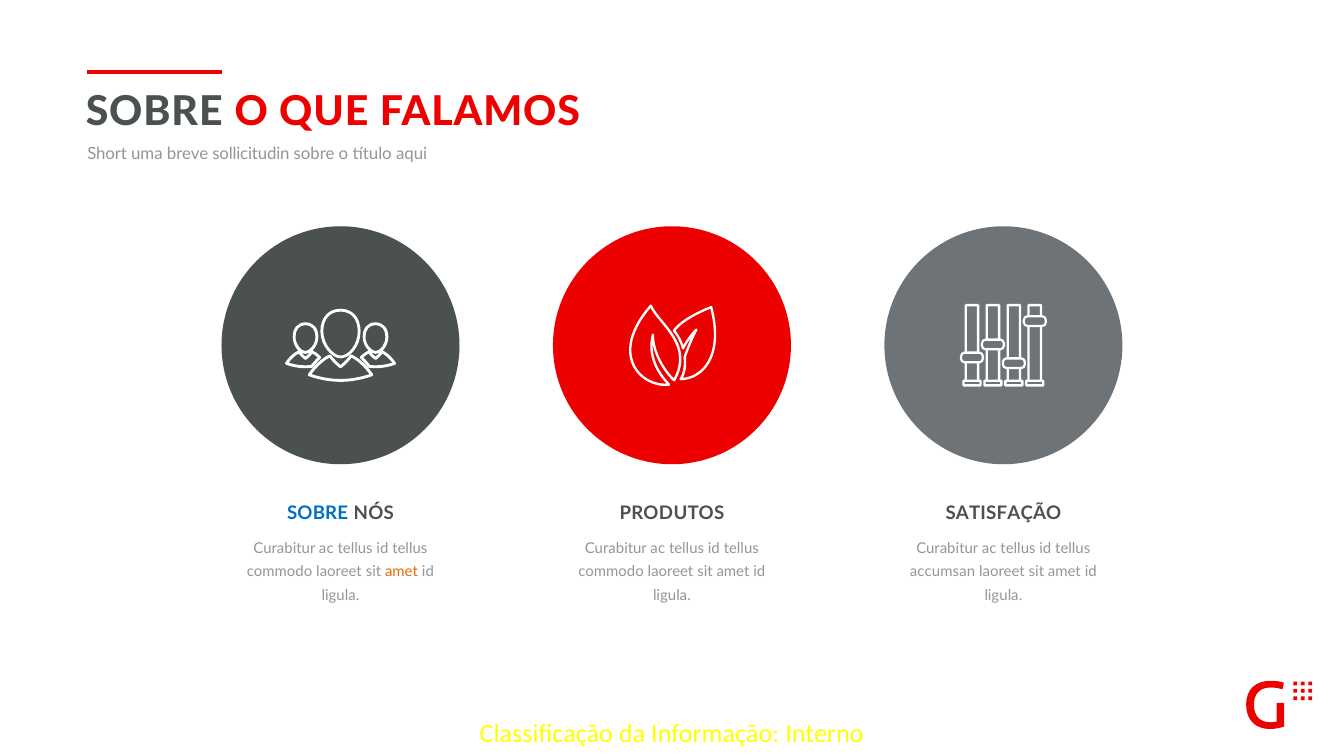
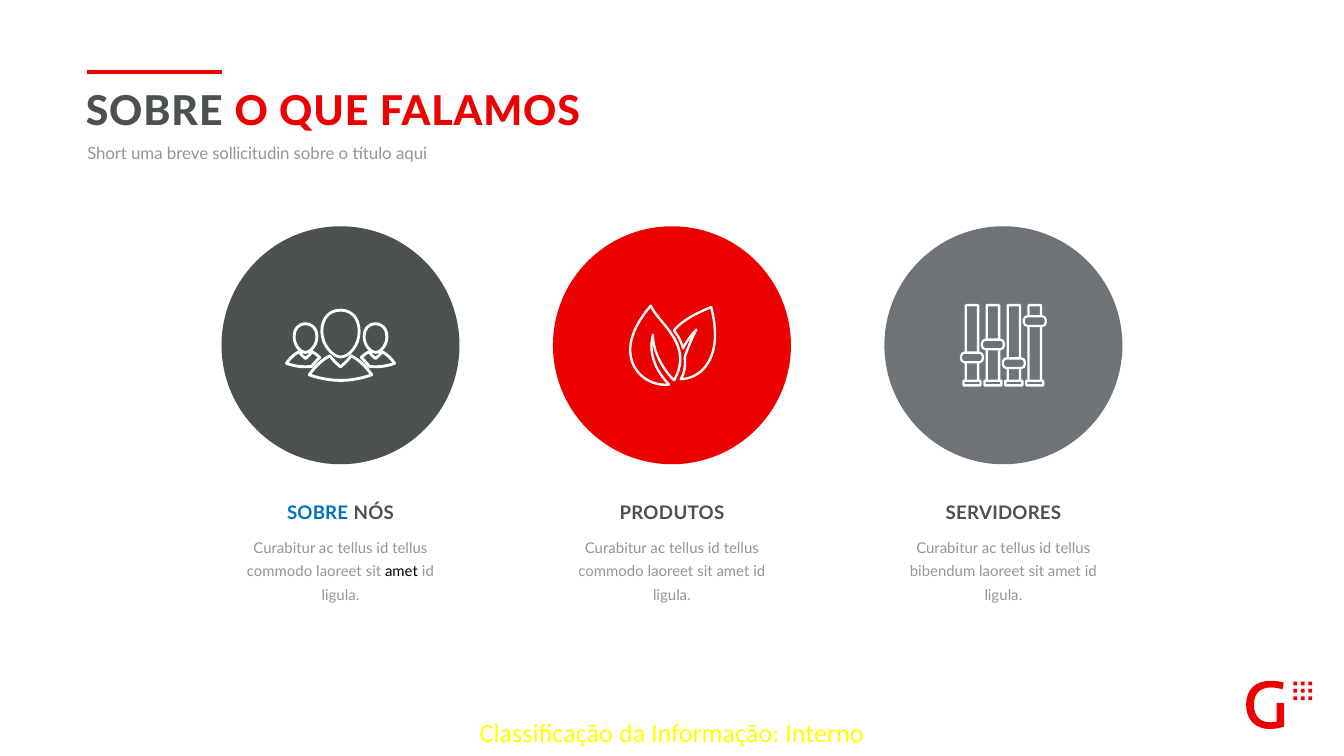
SATISFAÇÃO: SATISFAÇÃO -> SERVIDORES (1003, 513)
amet colour: orange -> black (402, 572)
accumsan: accumsan -> bibendum (943, 572)
